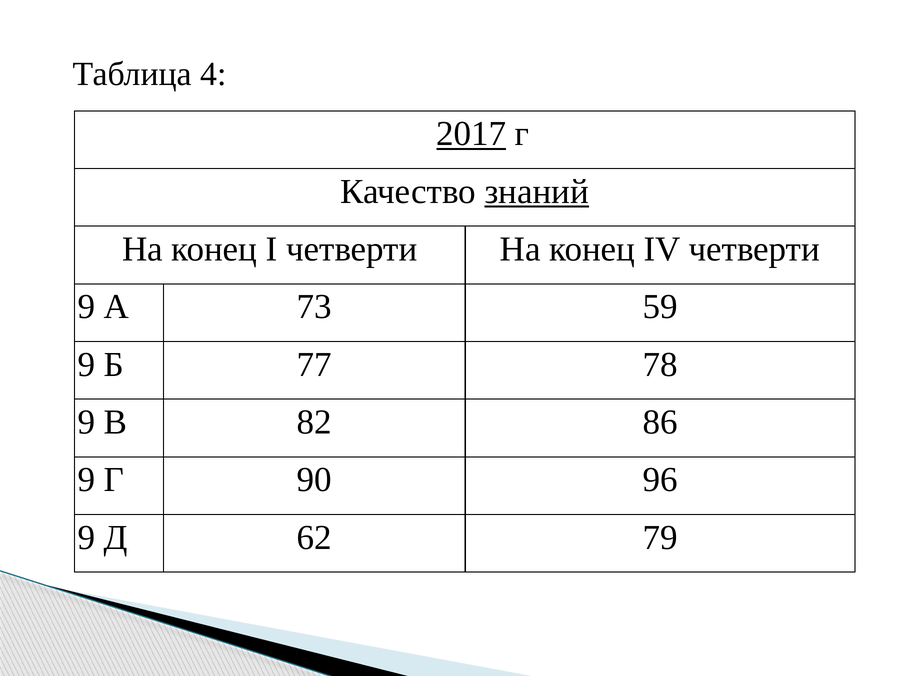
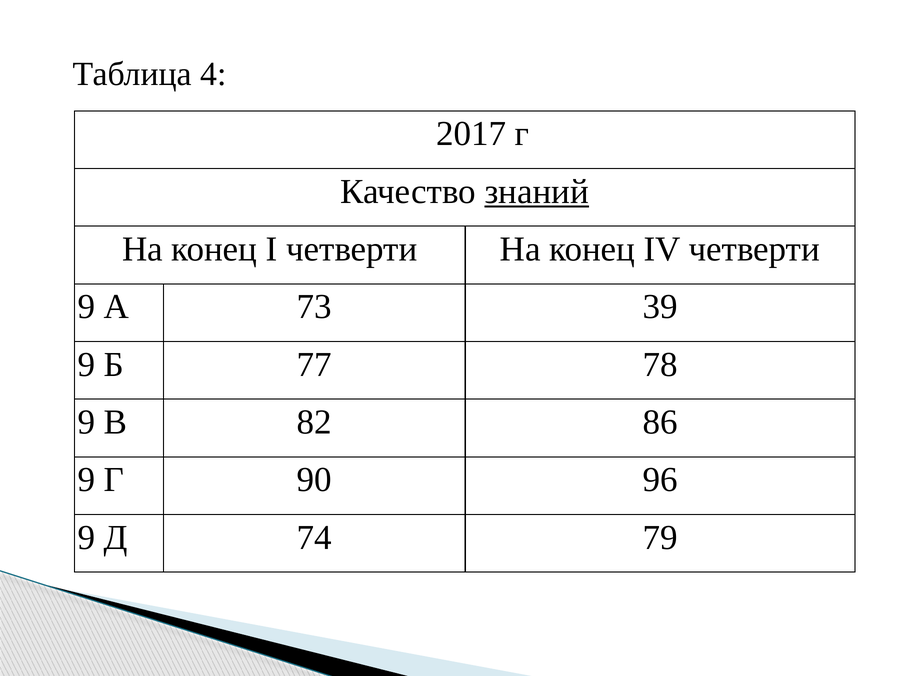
2017 underline: present -> none (471, 134)
59: 59 -> 39 (660, 307)
62: 62 -> 74 (314, 537)
